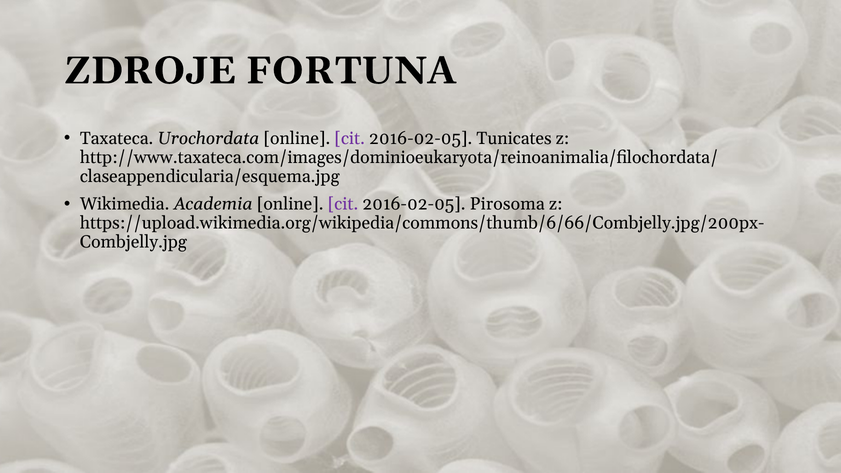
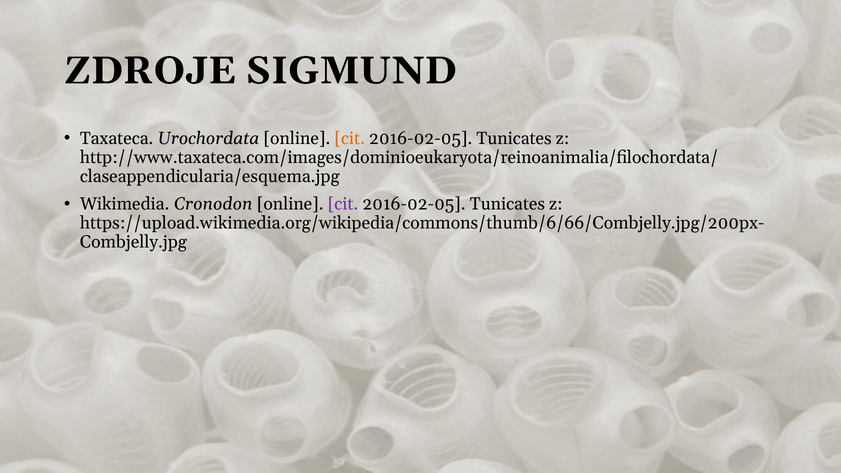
FORTUNA: FORTUNA -> SIGMUND (351, 71)
cit colour: purple -> orange (350, 138)
Academia: Academia -> Cronodon (213, 204)
Pirosoma: Pirosoma -> Tunicates (507, 204)
